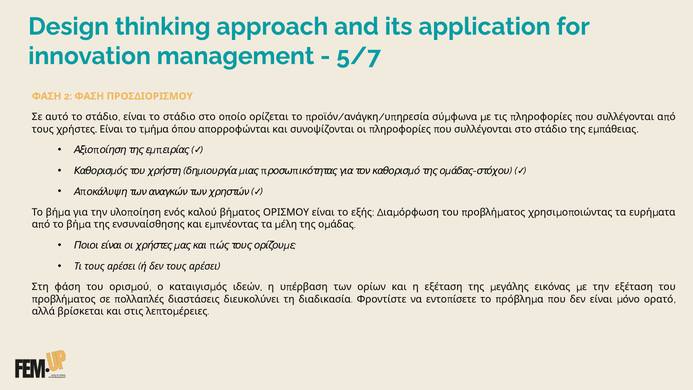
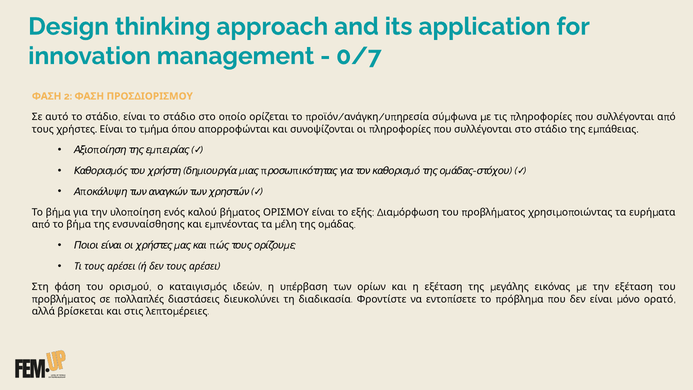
5/7: 5/7 -> 0/7 (359, 56)
